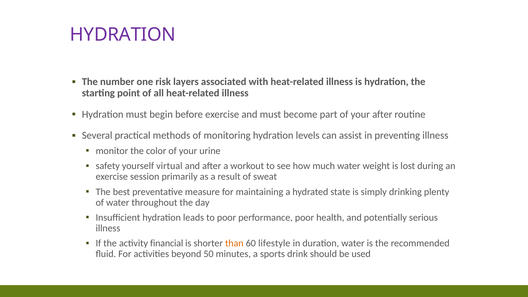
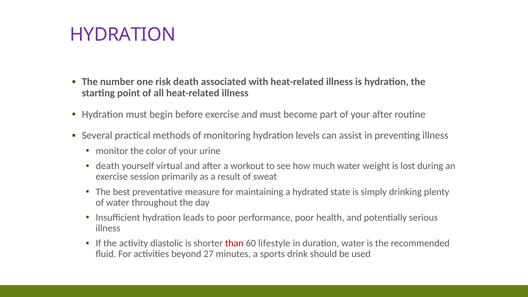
risk layers: layers -> death (186, 82)
safety: safety -> death (108, 166)
financial: financial -> diastolic (167, 243)
than colour: orange -> red (234, 243)
50: 50 -> 27 (209, 254)
